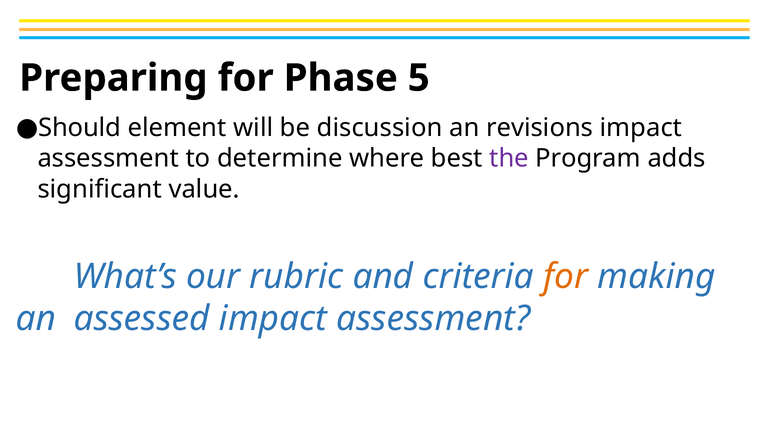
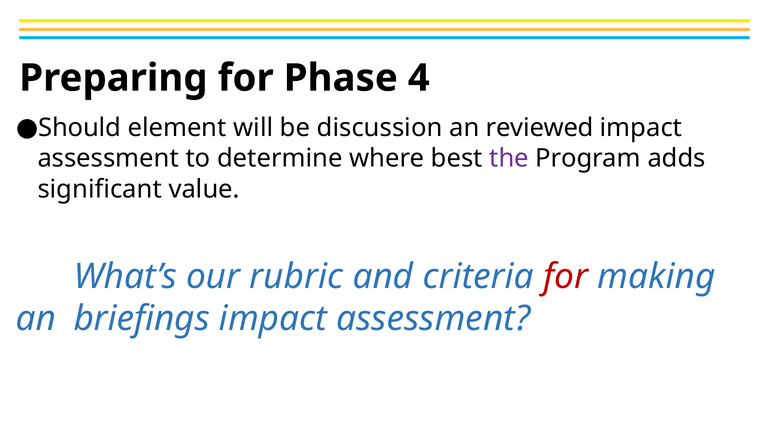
5: 5 -> 4 (419, 78)
revisions: revisions -> reviewed (540, 127)
for colour: orange -> red (566, 276)
assessed: assessed -> briefings (142, 318)
